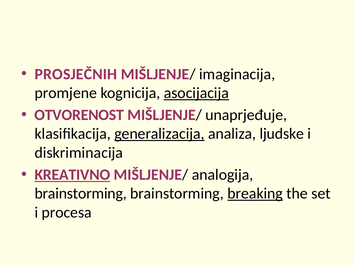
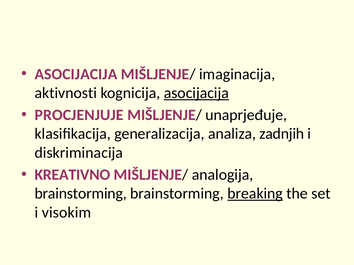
PROSJEČNIH: PROSJEČNIH -> ASOCIJACIJA (76, 74)
promjene: promjene -> aktivnosti (66, 93)
OTVORENOST: OTVORENOST -> PROCJENJUJE (79, 115)
generalizacija underline: present -> none (159, 134)
ljudske: ljudske -> zadnjih (282, 134)
KREATIVNO underline: present -> none (72, 175)
procesa: procesa -> visokim (67, 213)
